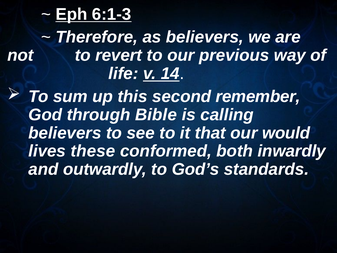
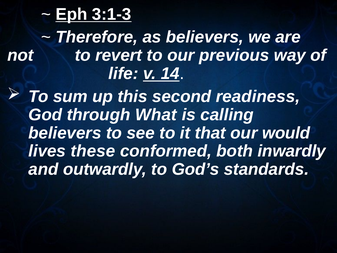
6:1-3: 6:1-3 -> 3:1-3 (112, 14)
remember: remember -> readiness (258, 96)
Bible: Bible -> What (156, 115)
